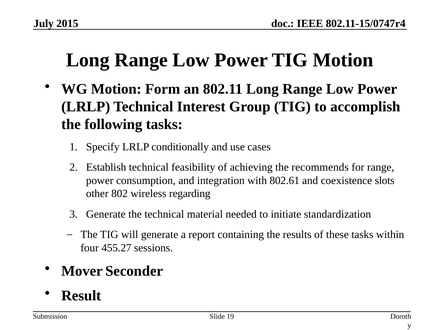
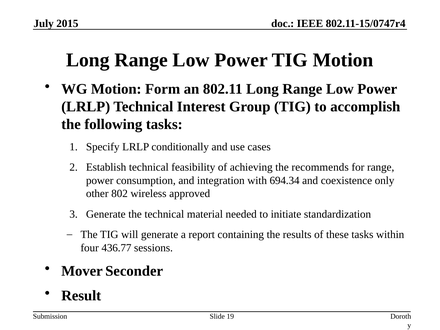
802.61: 802.61 -> 694.34 (285, 180)
slots: slots -> only (385, 180)
regarding: regarding -> approved (190, 194)
455.27: 455.27 -> 436.77 (116, 248)
